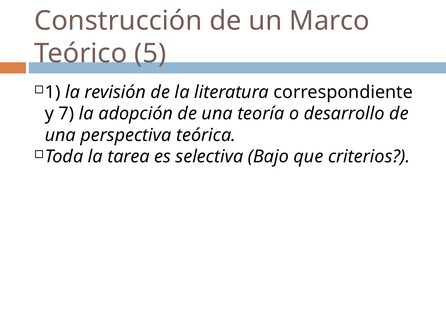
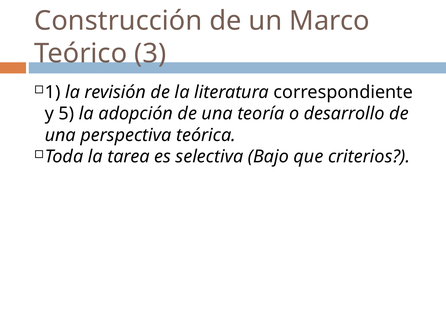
5: 5 -> 3 (150, 54)
7: 7 -> 5 (66, 114)
